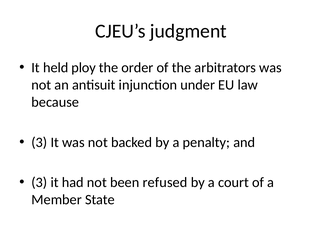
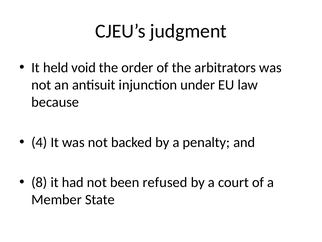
ploy: ploy -> void (84, 68)
3: 3 -> 4 (39, 142)
3: 3 -> 8 (39, 182)
